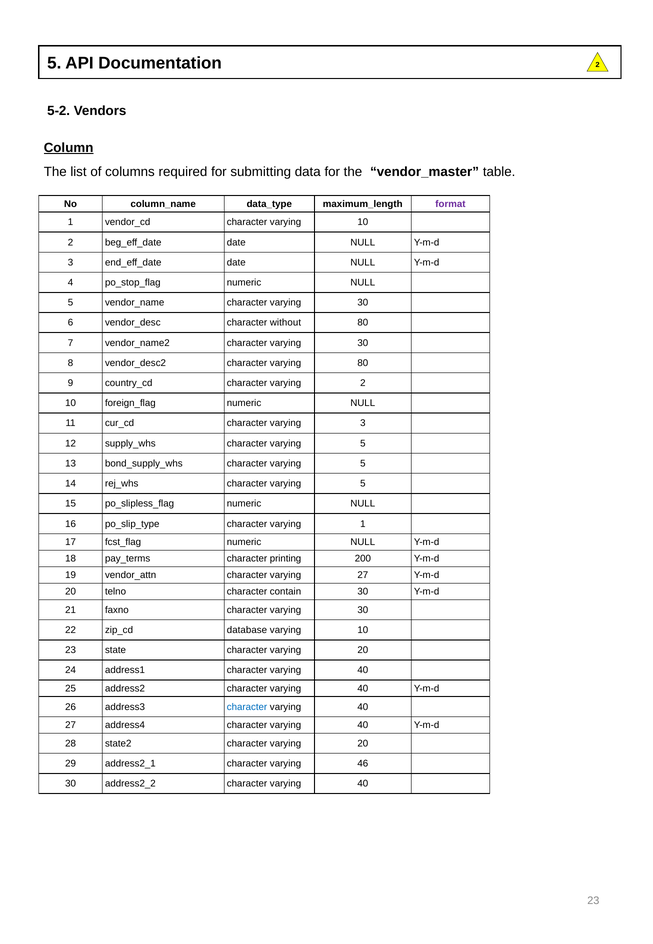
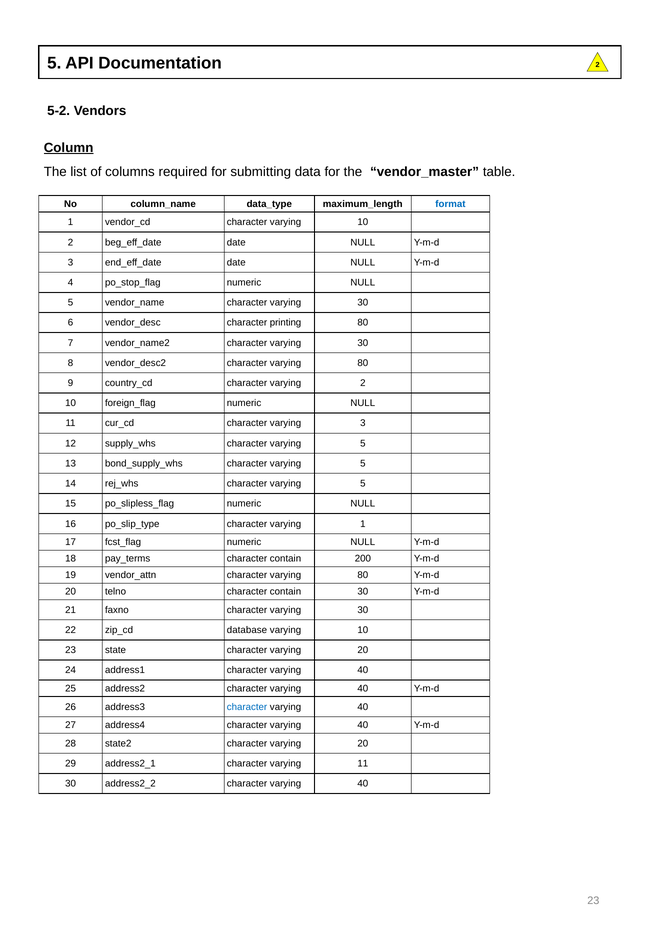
format colour: purple -> blue (450, 204)
without: without -> printing (286, 323)
printing: printing -> contain (286, 558)
27: 27 -> 80 (363, 575)
varying 46: 46 -> 11 (363, 763)
